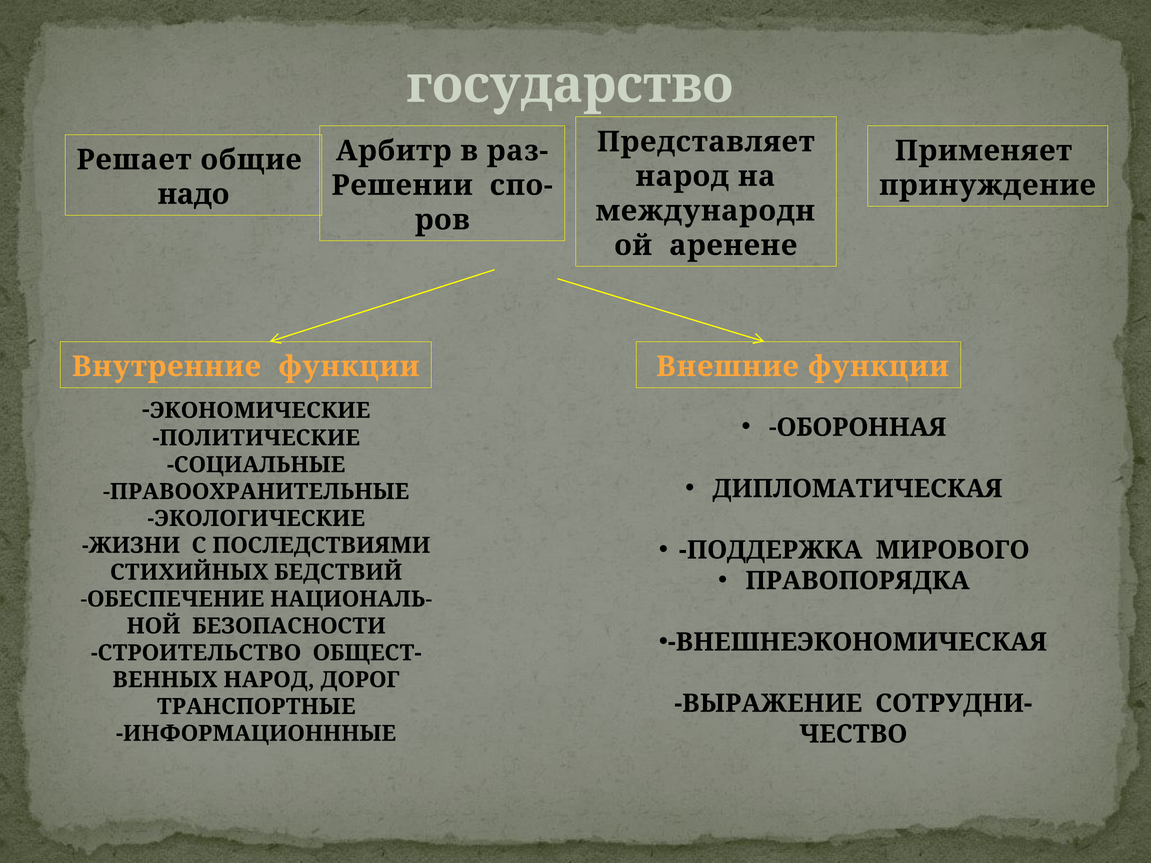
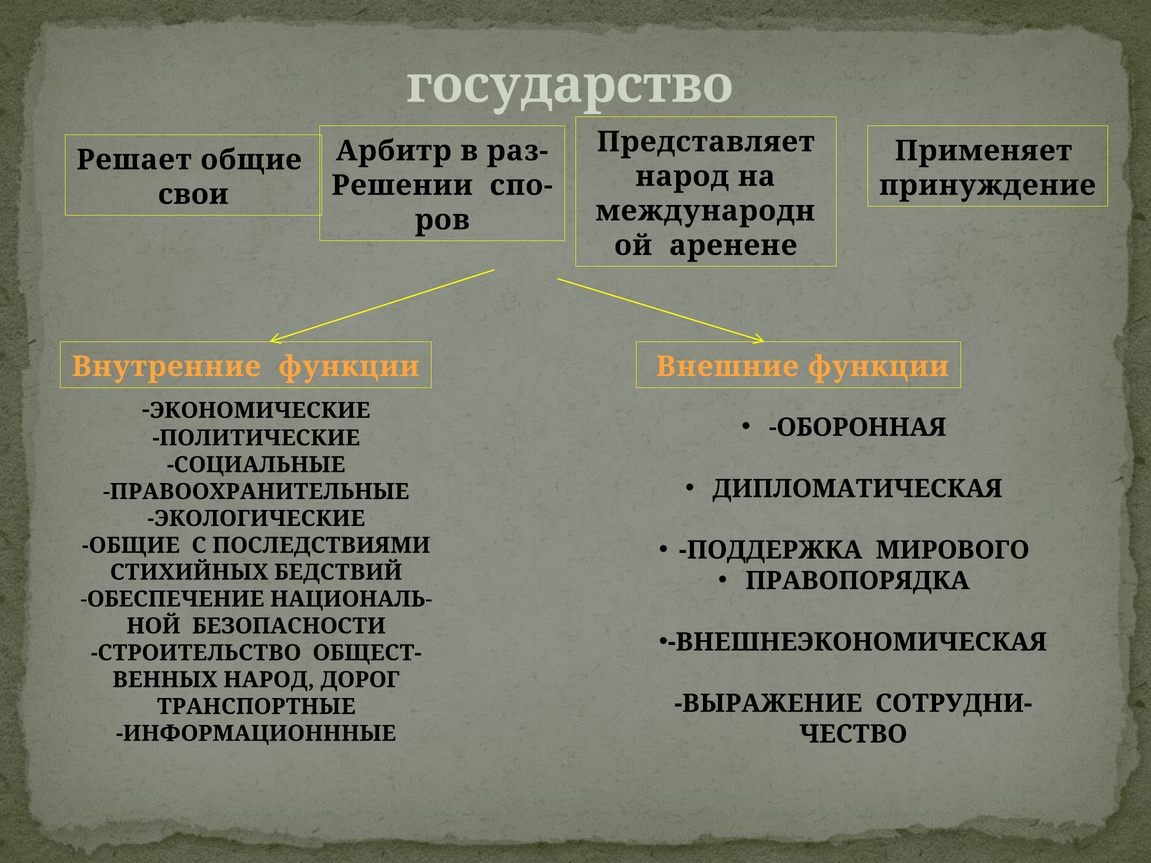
надо: надо -> свои (193, 194)
ЖИЗНИ: ЖИЗНИ -> ОБЩИЕ (131, 546)
